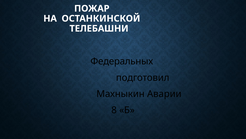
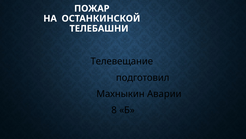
Федеральных: Федеральных -> Телевещание (122, 61)
